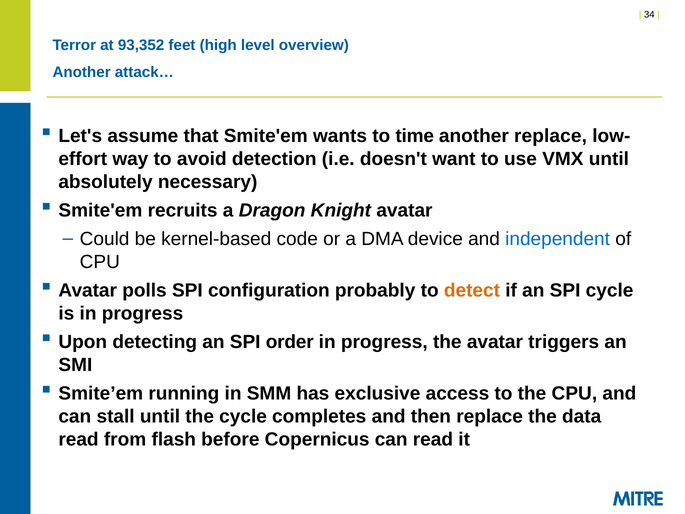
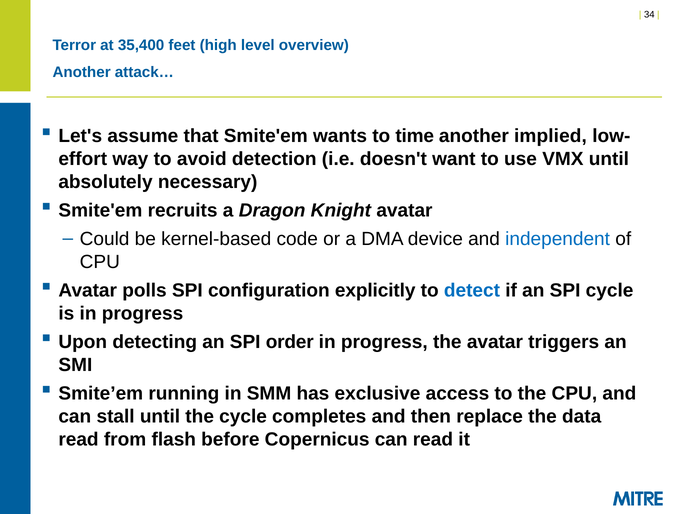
93,352: 93,352 -> 35,400 (141, 45)
another replace: replace -> implied (550, 136)
probably: probably -> explicitly (375, 290)
detect colour: orange -> blue (472, 290)
